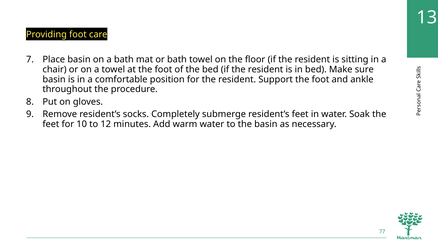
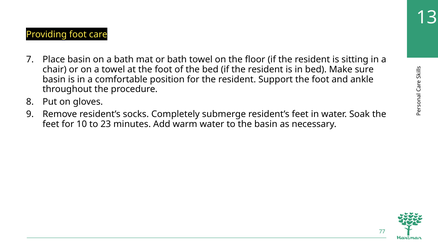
12: 12 -> 23 (106, 124)
